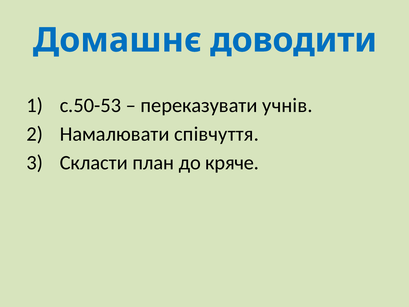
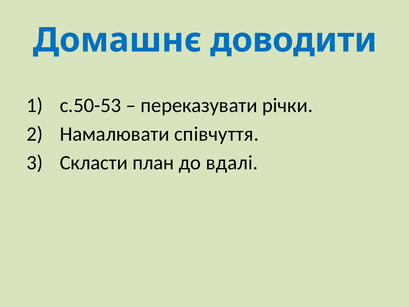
учнів: учнів -> річки (288, 105)
кряче: кряче -> вдалі (232, 162)
